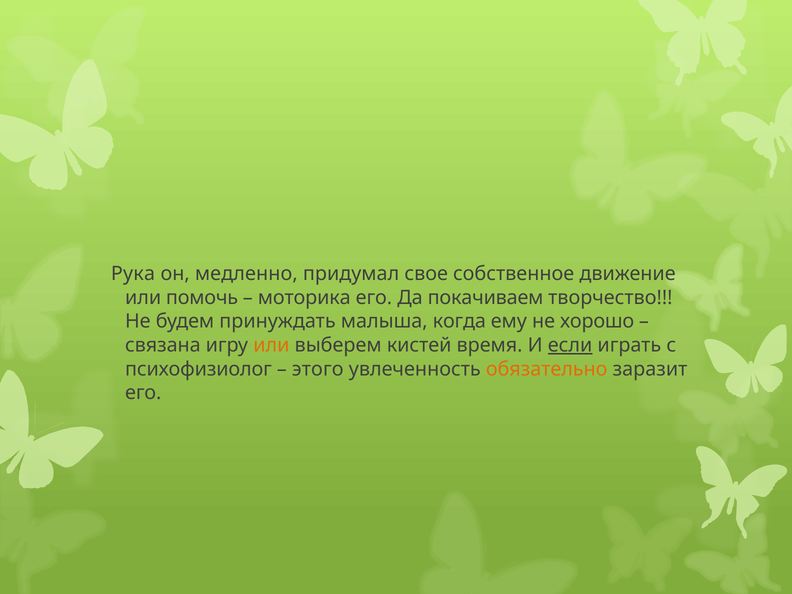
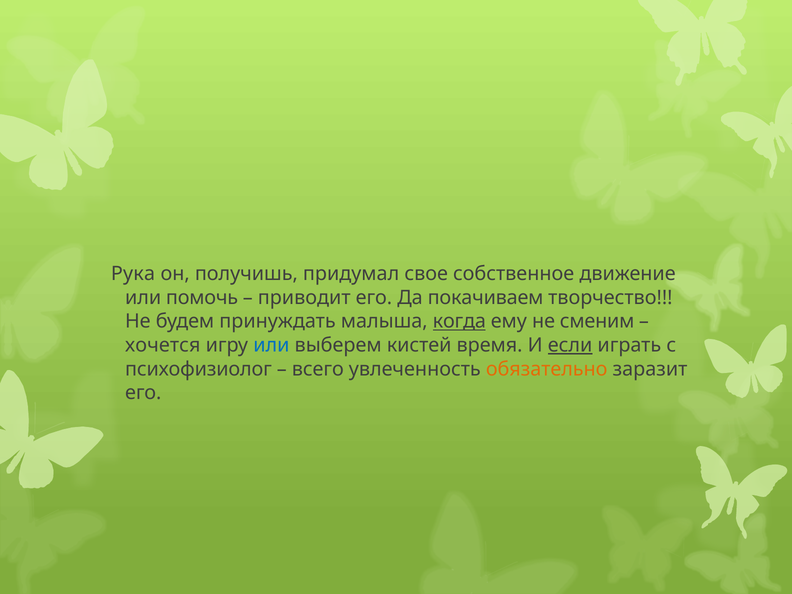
медленно: медленно -> получишь (246, 274)
моторика: моторика -> приводит (304, 298)
когда underline: none -> present (459, 321)
хорошо: хорошо -> сменим (597, 321)
связана: связана -> хочется (163, 345)
или colour: orange -> blue (271, 345)
этого: этого -> всего (318, 369)
